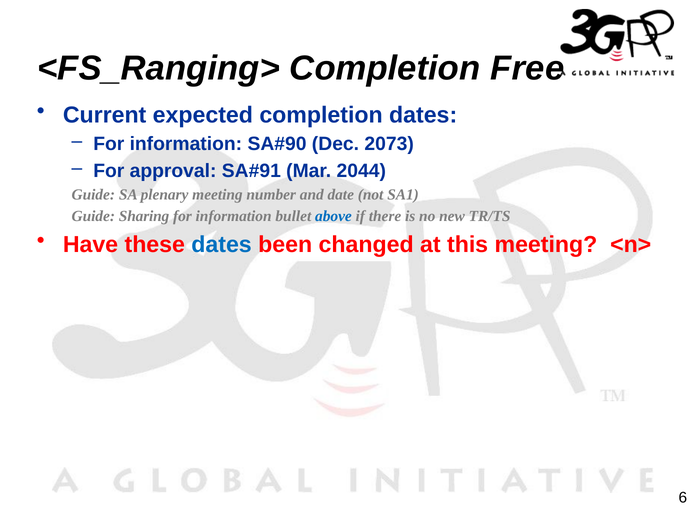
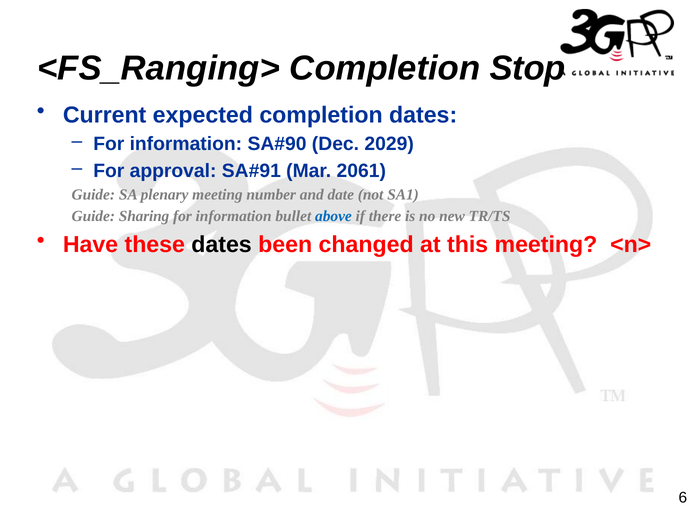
Free: Free -> Stop (528, 68)
2073: 2073 -> 2029 (389, 144)
2044: 2044 -> 2061 (361, 171)
dates colour: blue -> black (222, 245)
